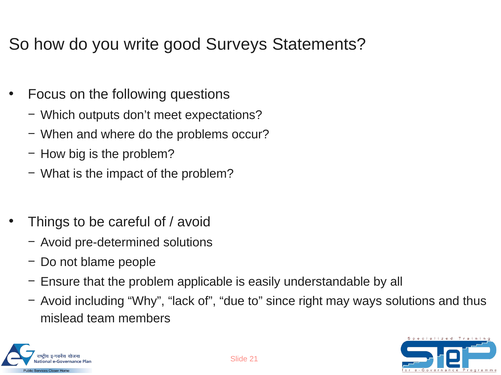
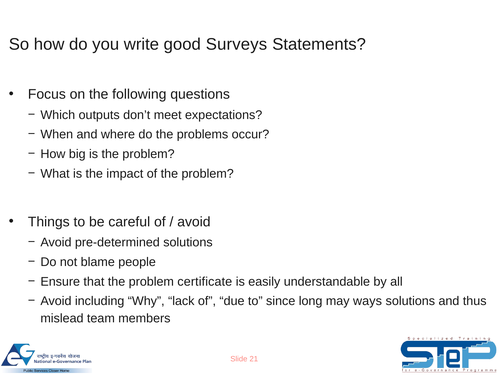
applicable: applicable -> certificate (205, 282)
right: right -> long (311, 302)
